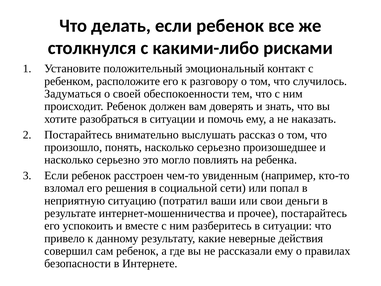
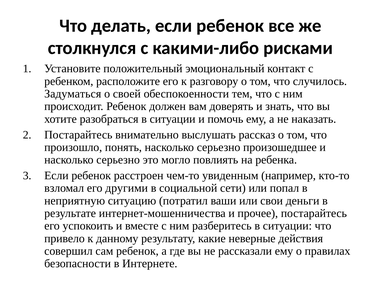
решения: решения -> другими (127, 188)
